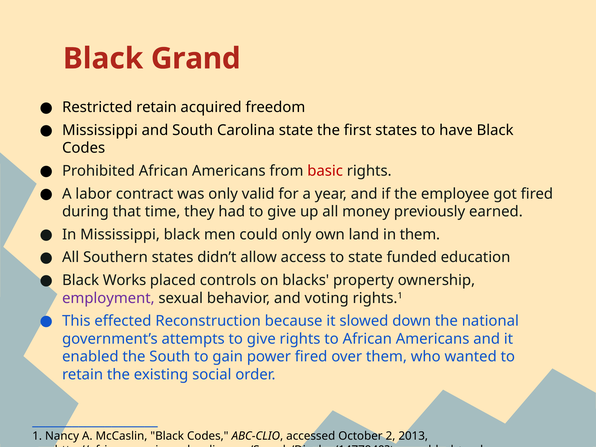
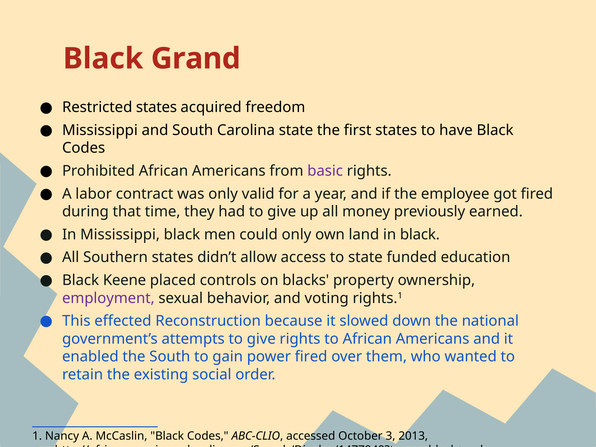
Restricted retain: retain -> states (156, 107)
basic colour: red -> purple (325, 171)
in them: them -> black (420, 235)
Works: Works -> Keene (125, 280)
2: 2 -> 3 (391, 436)
